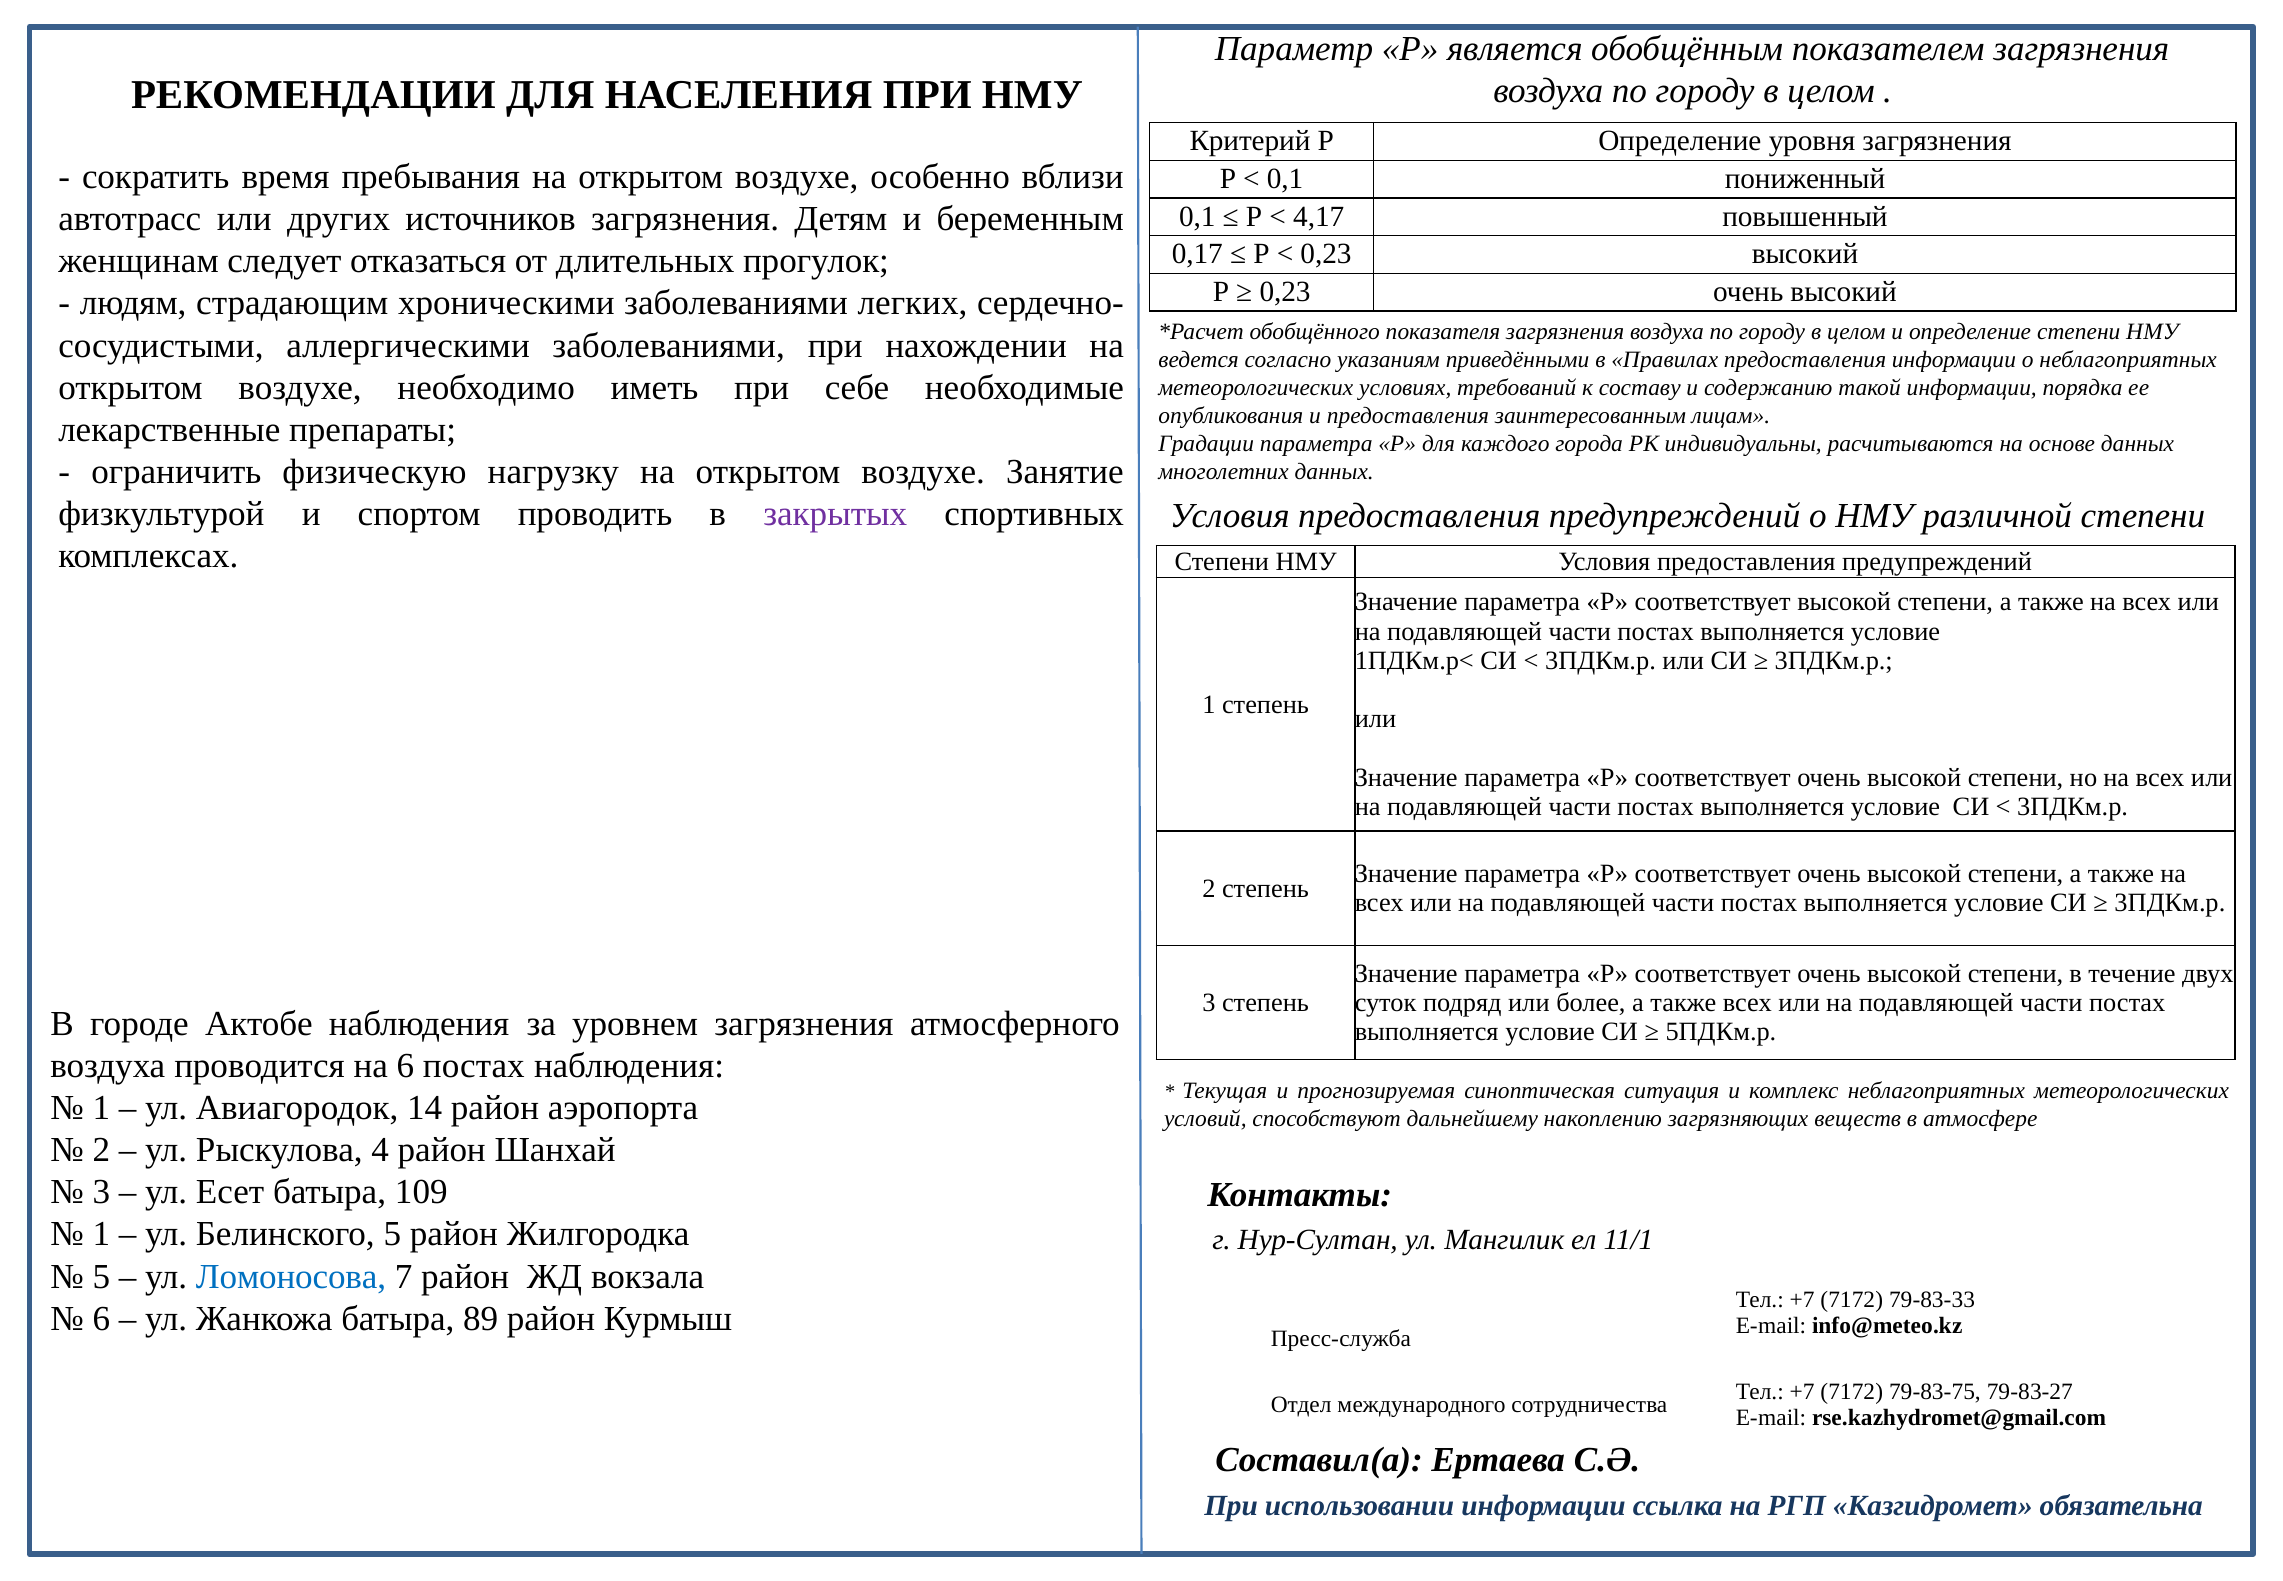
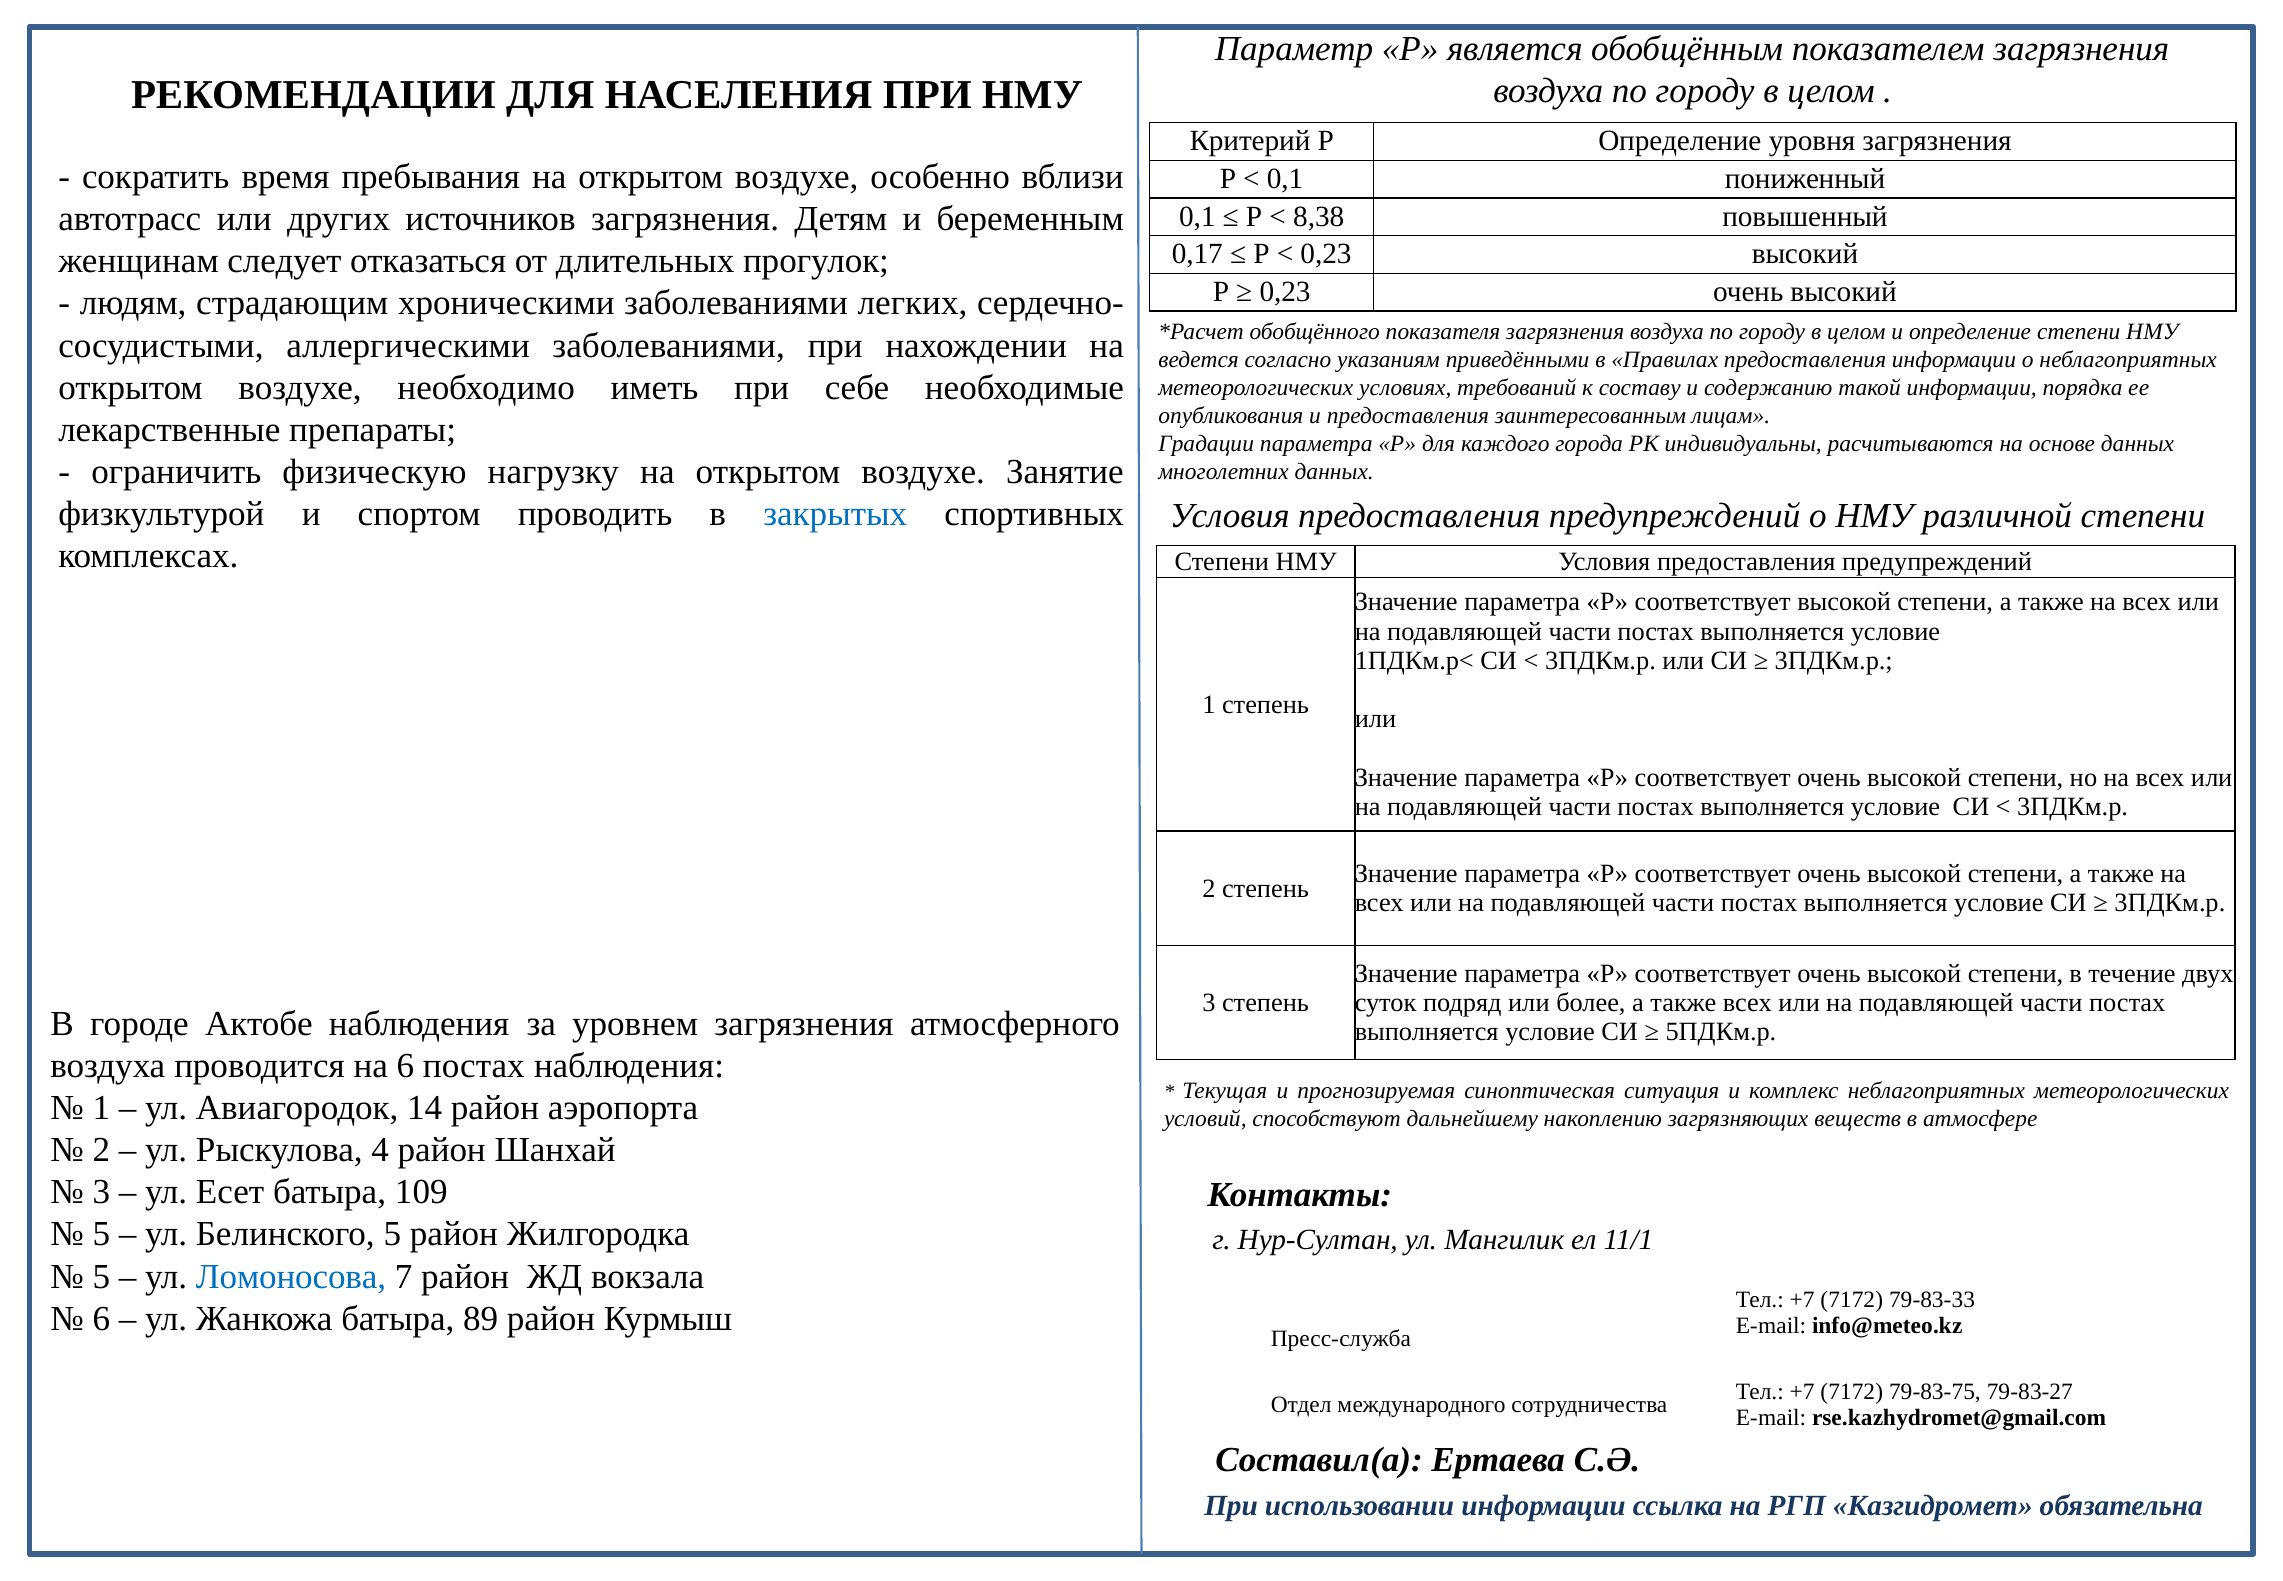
4,17: 4,17 -> 8,38 (1319, 216)
закрытых colour: purple -> blue (835, 514)
1: 1 -> 5 (101, 1234)
